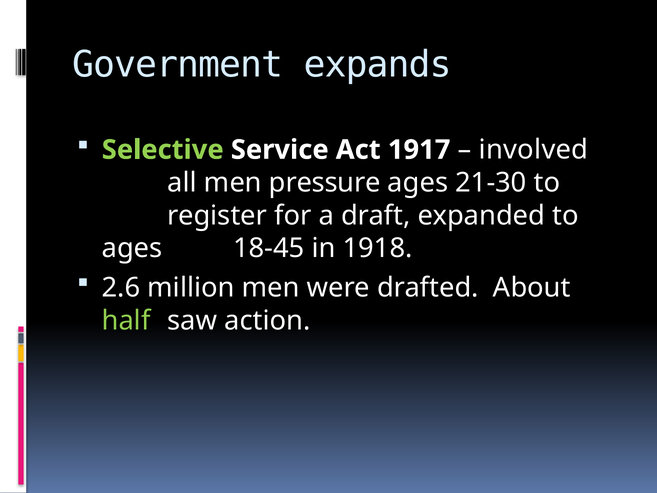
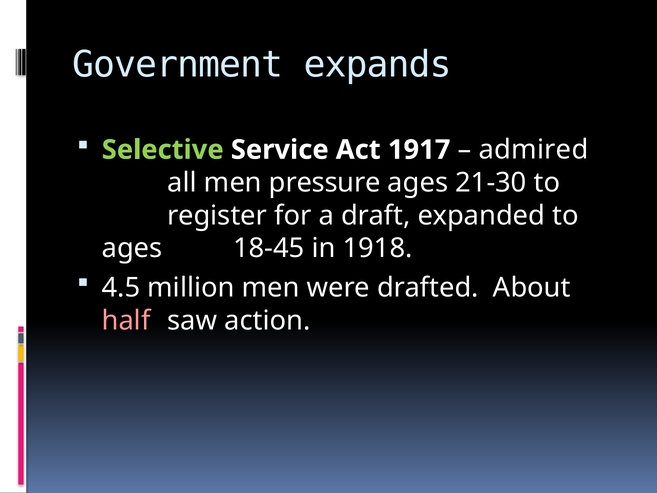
involved: involved -> admired (533, 150)
2.6: 2.6 -> 4.5 (121, 287)
half colour: light green -> pink (126, 320)
